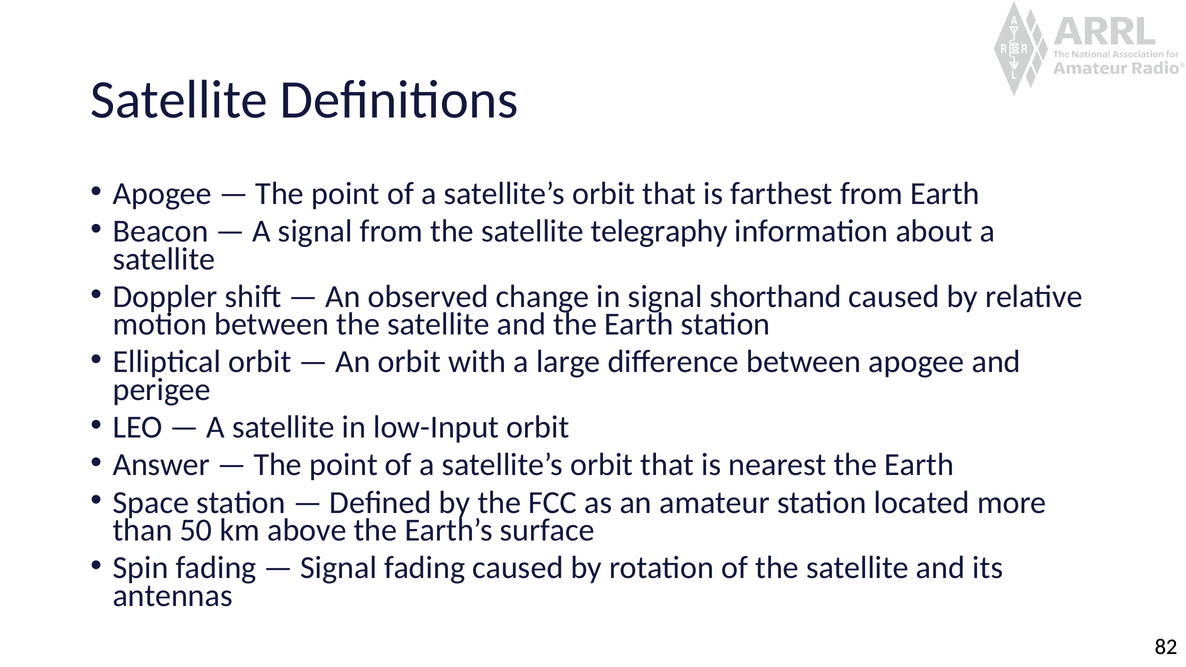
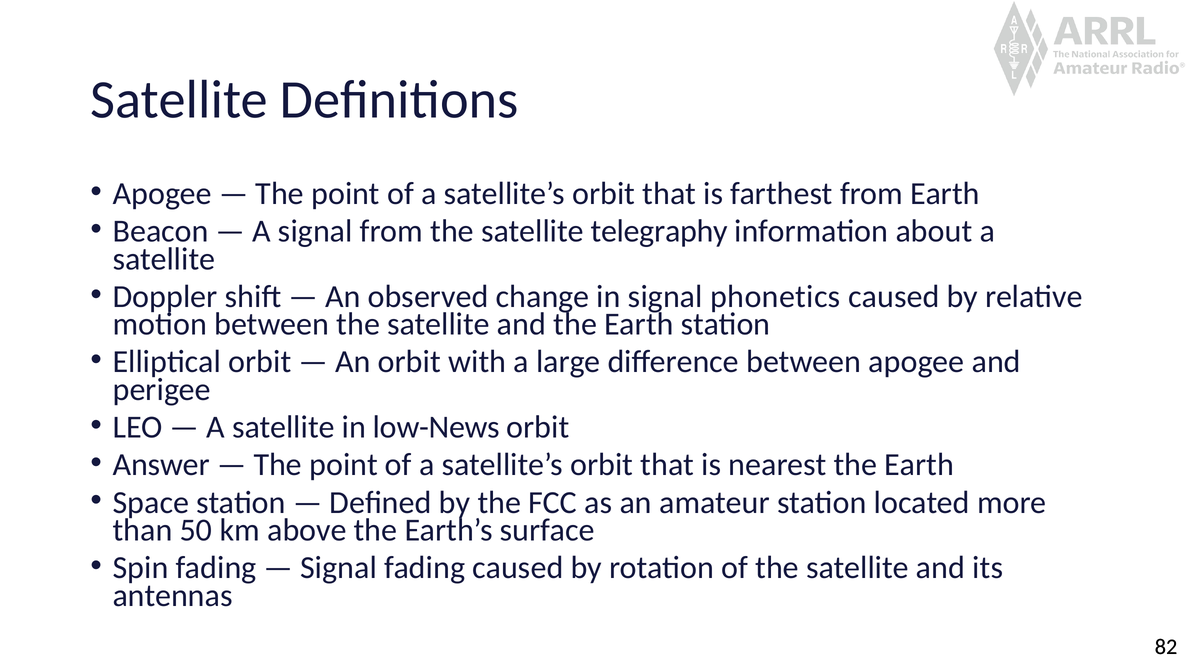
shorthand: shorthand -> phonetics (775, 297)
low-Input: low-Input -> low-News (436, 427)
